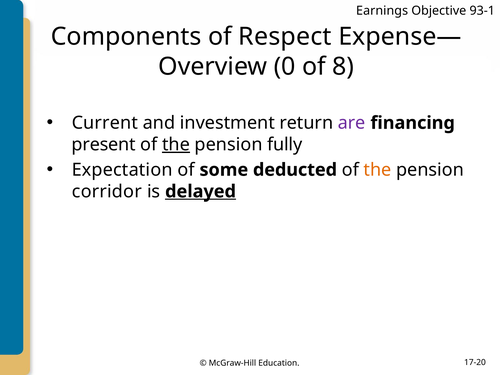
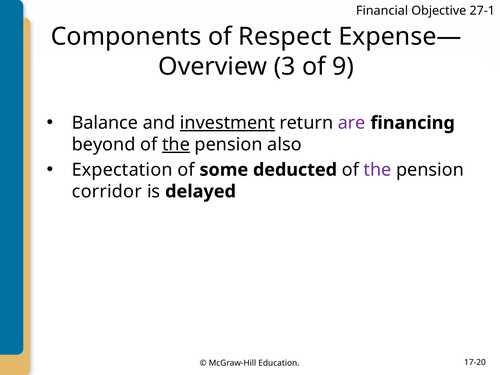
Earnings: Earnings -> Financial (382, 11)
93-1: 93-1 -> 27-1 (482, 11)
0: 0 -> 3 (285, 67)
8: 8 -> 9 (343, 67)
Current: Current -> Balance (105, 123)
investment underline: none -> present (227, 123)
present: present -> beyond (104, 145)
fully: fully -> also (284, 145)
the colour: orange -> purple (377, 170)
delayed underline: present -> none (201, 191)
